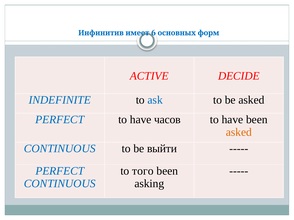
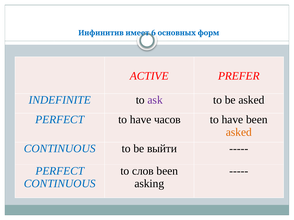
DECIDE: DECIDE -> PREFER (239, 76)
ask colour: blue -> purple (155, 100)
того: того -> слов (143, 171)
